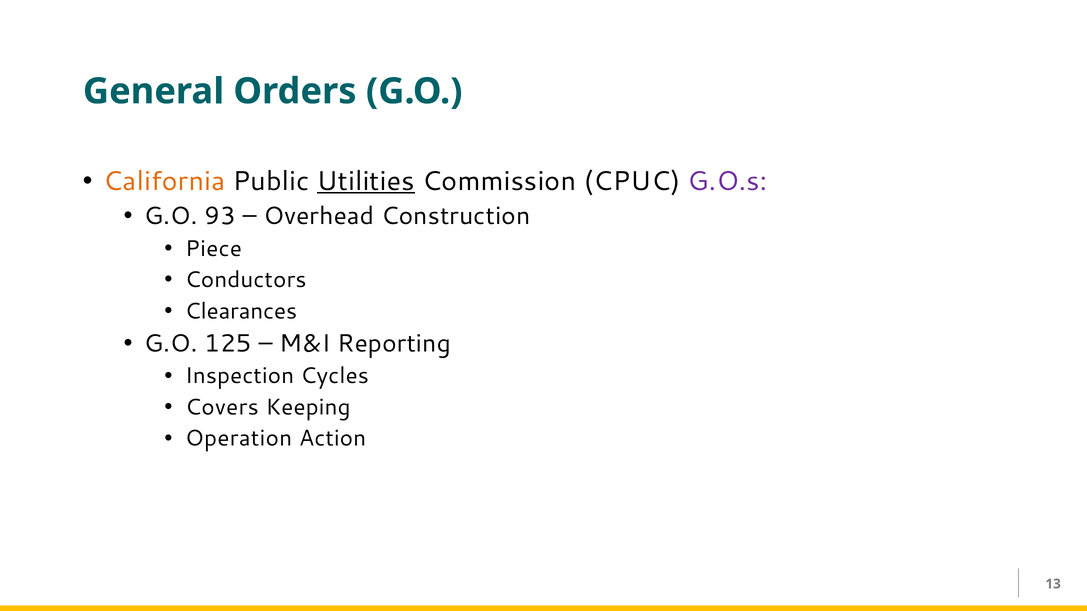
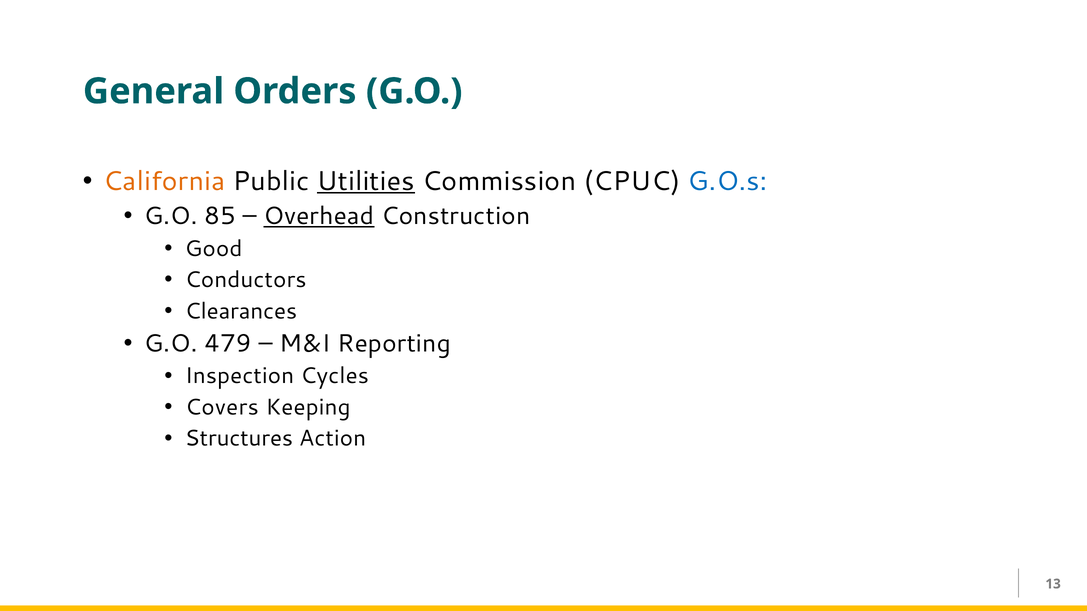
G.O.s colour: purple -> blue (728, 181)
93: 93 -> 85 (220, 216)
Overhead underline: none -> present (319, 216)
Piece: Piece -> Good (214, 249)
125: 125 -> 479 (228, 344)
Operation: Operation -> Structures (239, 439)
